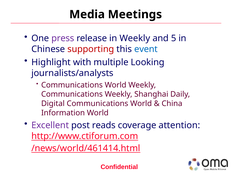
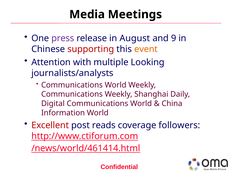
in Weekly: Weekly -> August (135, 38)
5: 5 -> 9 (174, 38)
event colour: blue -> orange (146, 49)
Highlight: Highlight -> Attention (51, 62)
Excellent colour: purple -> red (50, 125)
attention: attention -> followers (179, 125)
